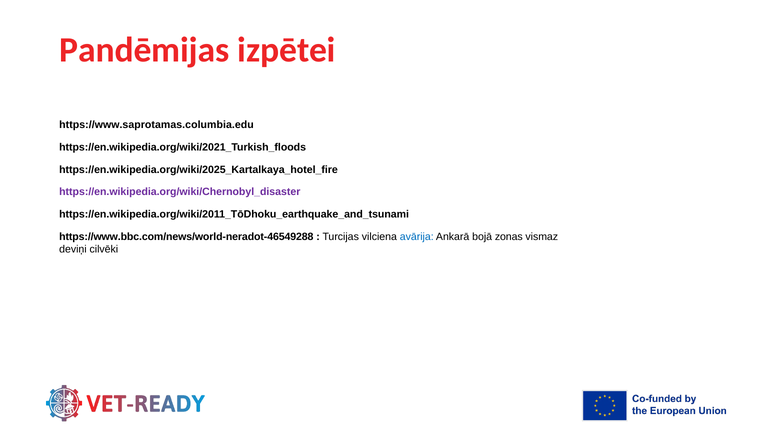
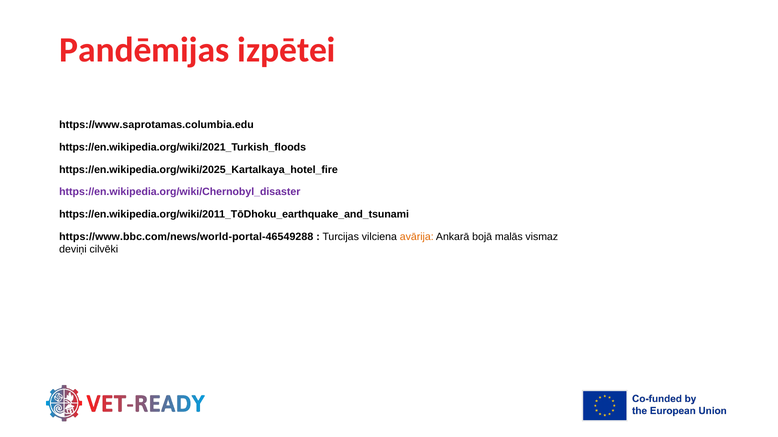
https://www.bbc.com/news/world-neradot-46549288: https://www.bbc.com/news/world-neradot-46549288 -> https://www.bbc.com/news/world-portal-46549288 (186, 237)
avārija colour: blue -> orange (417, 237)
zonas: zonas -> malās (509, 237)
